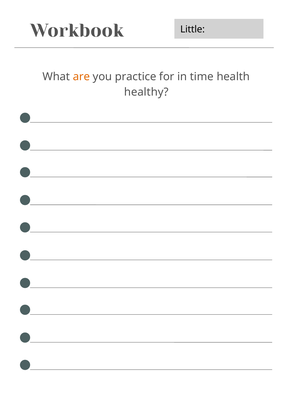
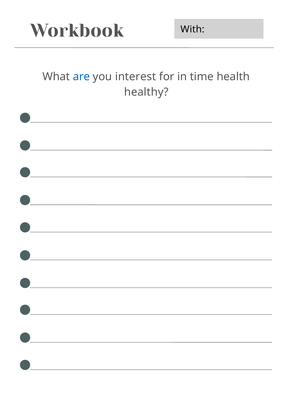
Little: Little -> With (193, 29)
are colour: orange -> blue (81, 77)
practice: practice -> interest (136, 77)
